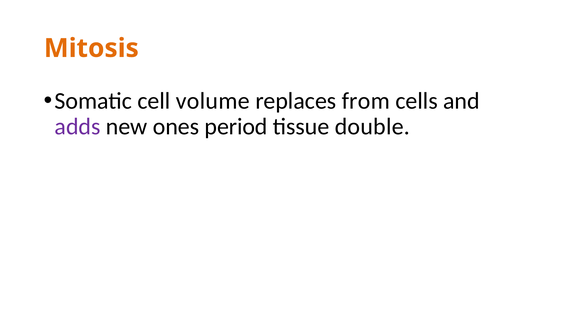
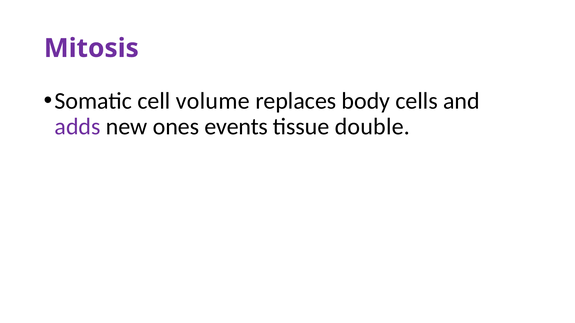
Mitosis colour: orange -> purple (91, 48)
from: from -> body (366, 101)
period: period -> events (236, 127)
